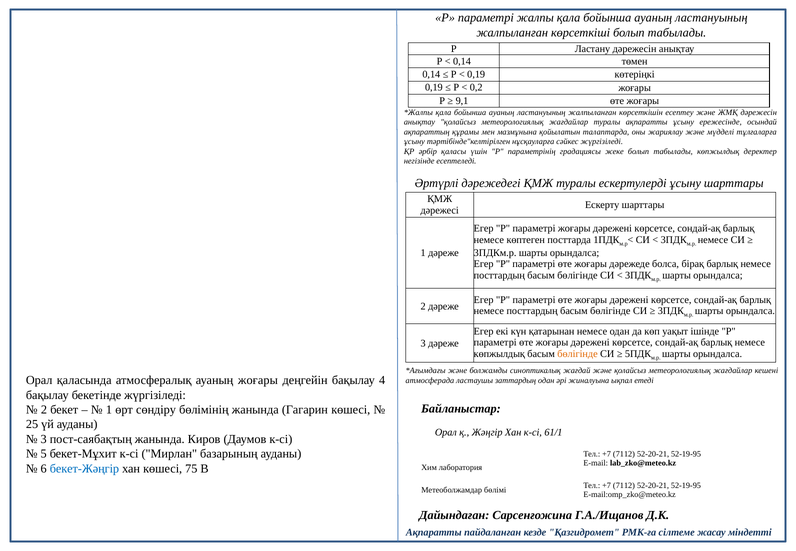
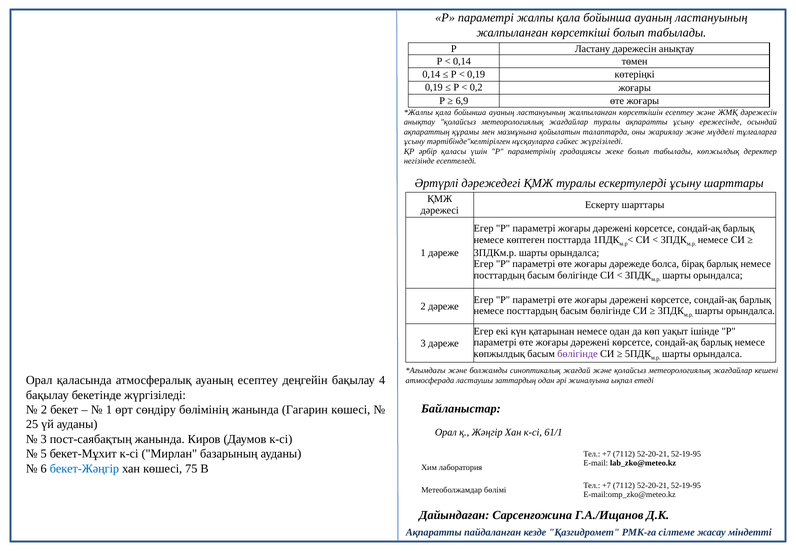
9,1: 9,1 -> 6,9 (462, 101)
бөлігінде colour: orange -> purple (577, 354)
ауаның жоғары: жоғары -> есептеу (258, 380)
